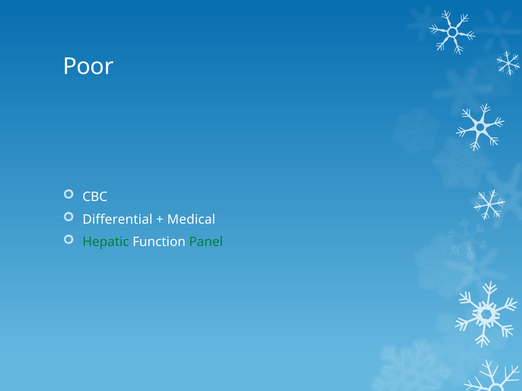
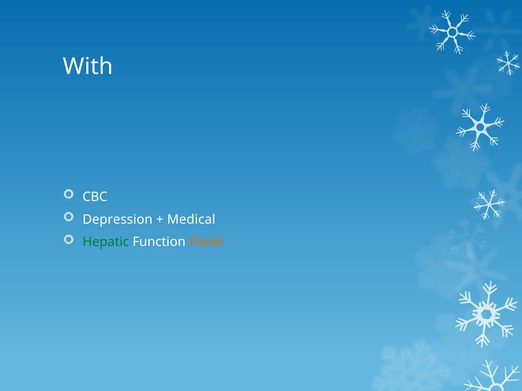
Poor: Poor -> With (88, 67)
Differential: Differential -> Depression (118, 220)
Panel colour: green -> orange (206, 242)
